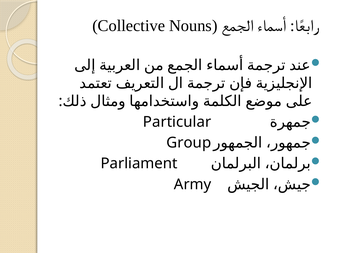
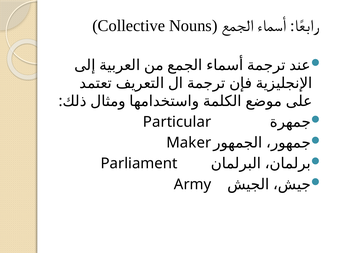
Group: Group -> Maker (189, 143)
